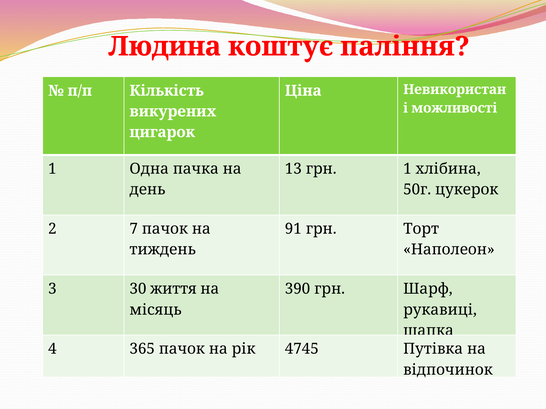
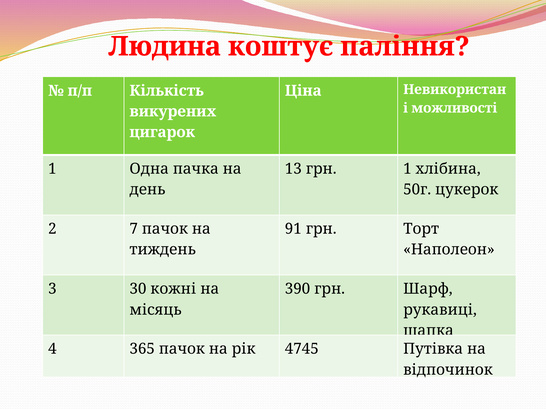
життя: життя -> кожні (173, 289)
